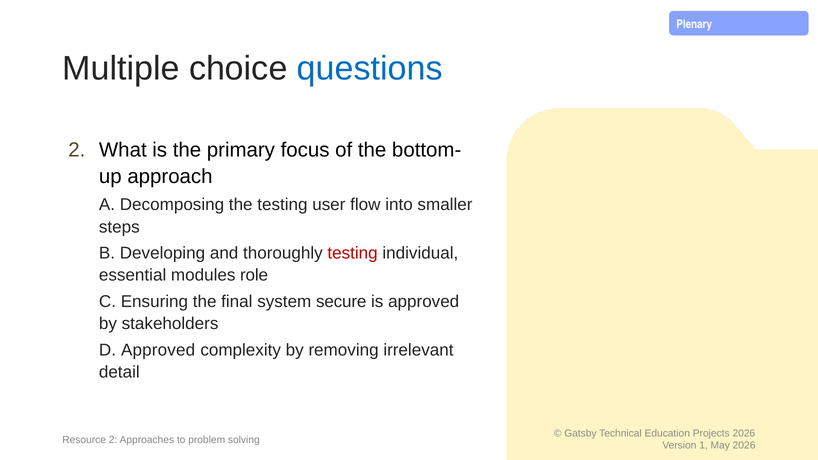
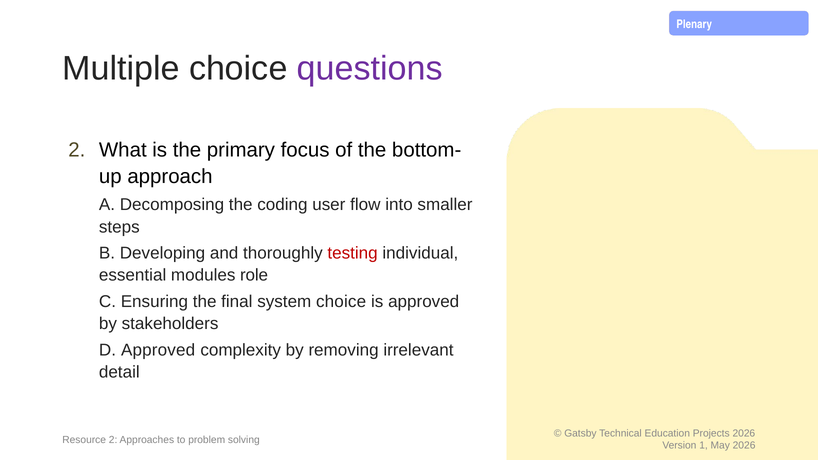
questions colour: blue -> purple (370, 69)
the testing: testing -> coding (282, 205)
system secure: secure -> choice (341, 302)
